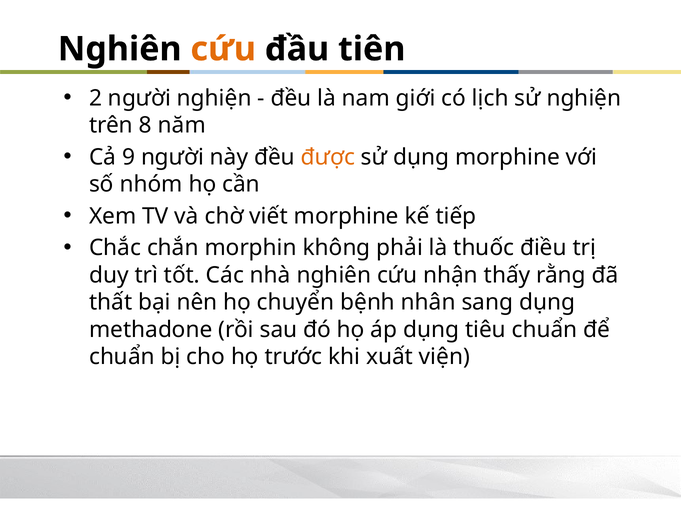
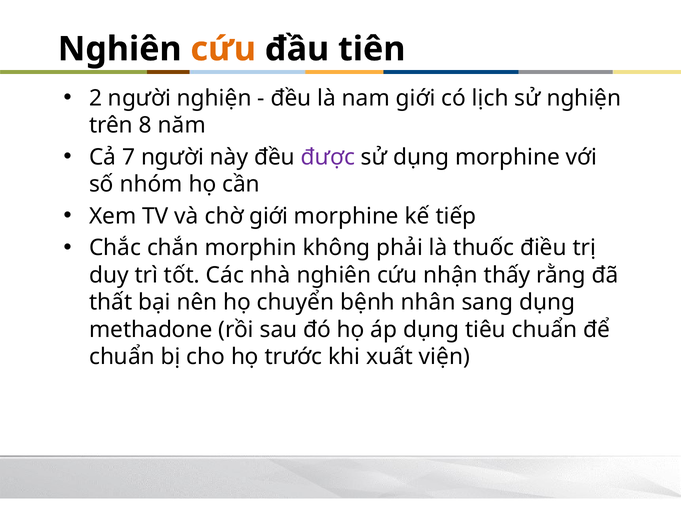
9: 9 -> 7 (129, 157)
được colour: orange -> purple (328, 157)
chờ viết: viết -> giới (269, 216)
